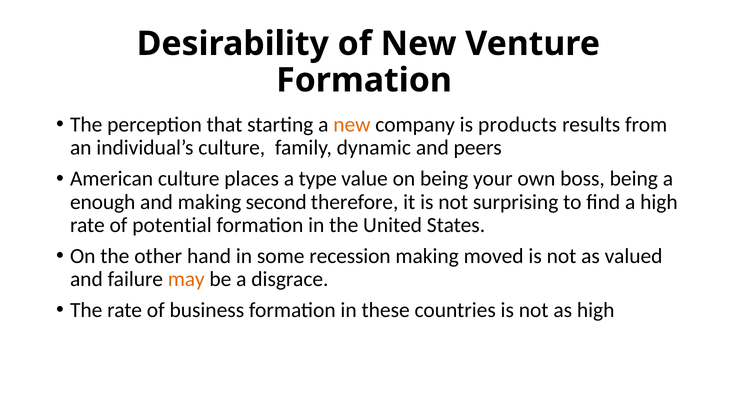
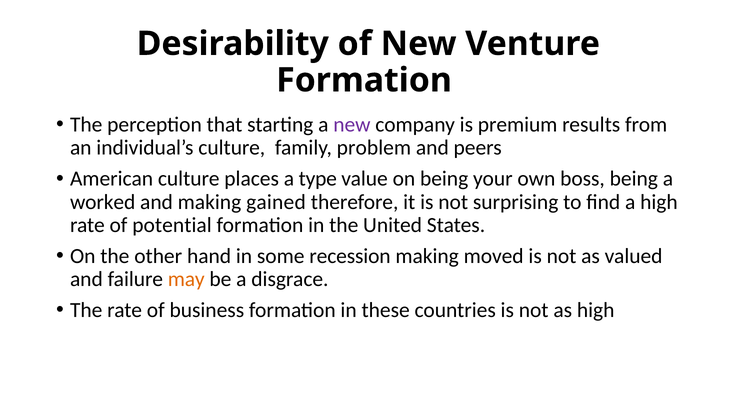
new colour: orange -> purple (352, 125)
products: products -> premium (518, 125)
dynamic: dynamic -> problem (374, 148)
enough: enough -> worked (103, 202)
second: second -> gained (276, 202)
